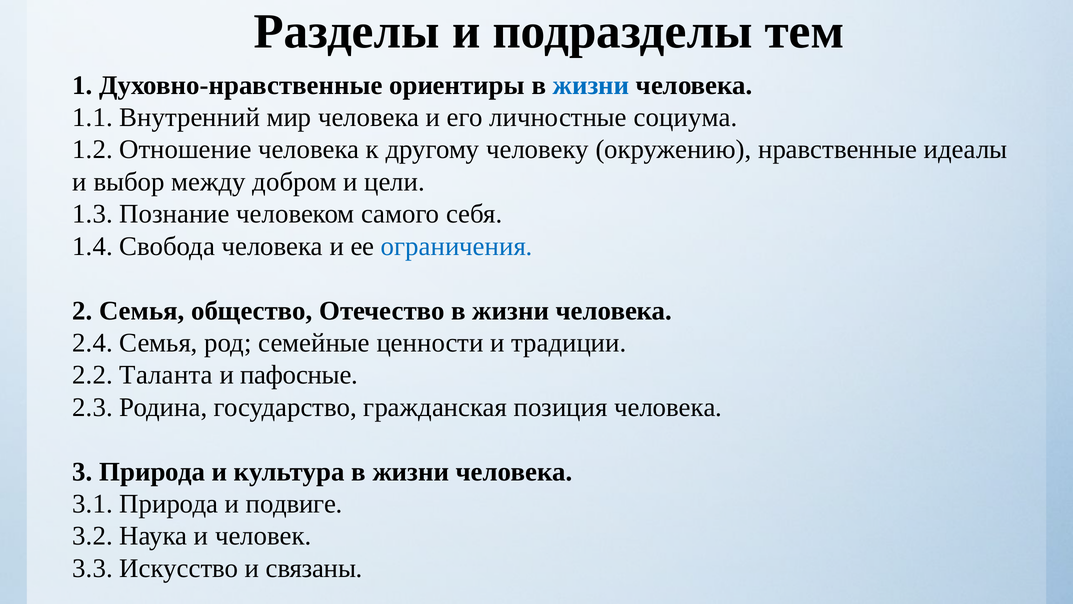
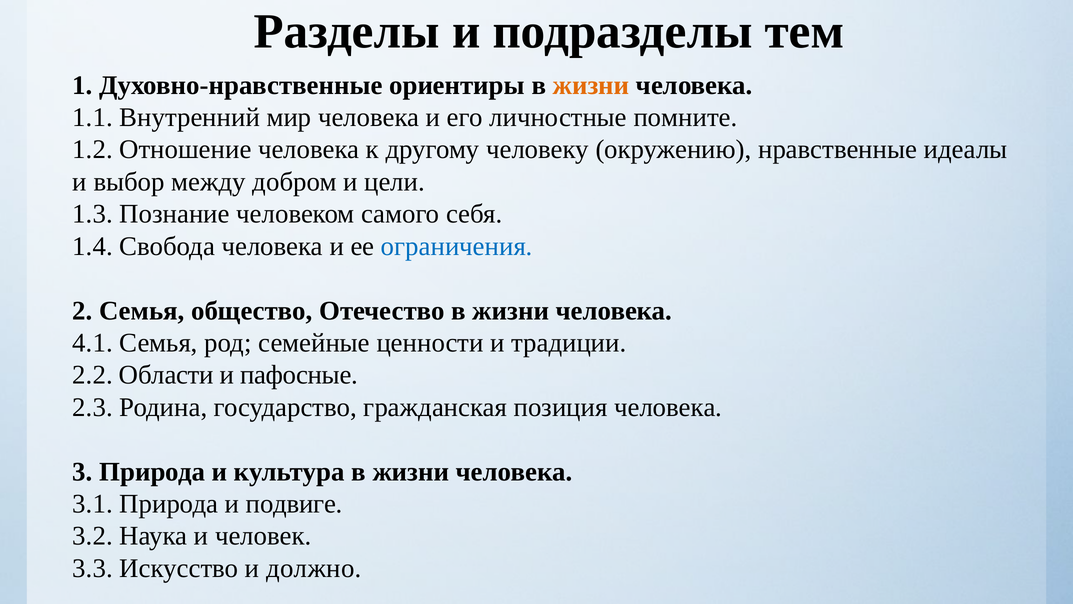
жизни colour: blue -> orange (591, 85)
социума: социума -> помните (686, 117)
2.4: 2.4 -> 4.1 (93, 343)
Таланта: Таланта -> Области (166, 375)
связаны: связаны -> должно (314, 568)
